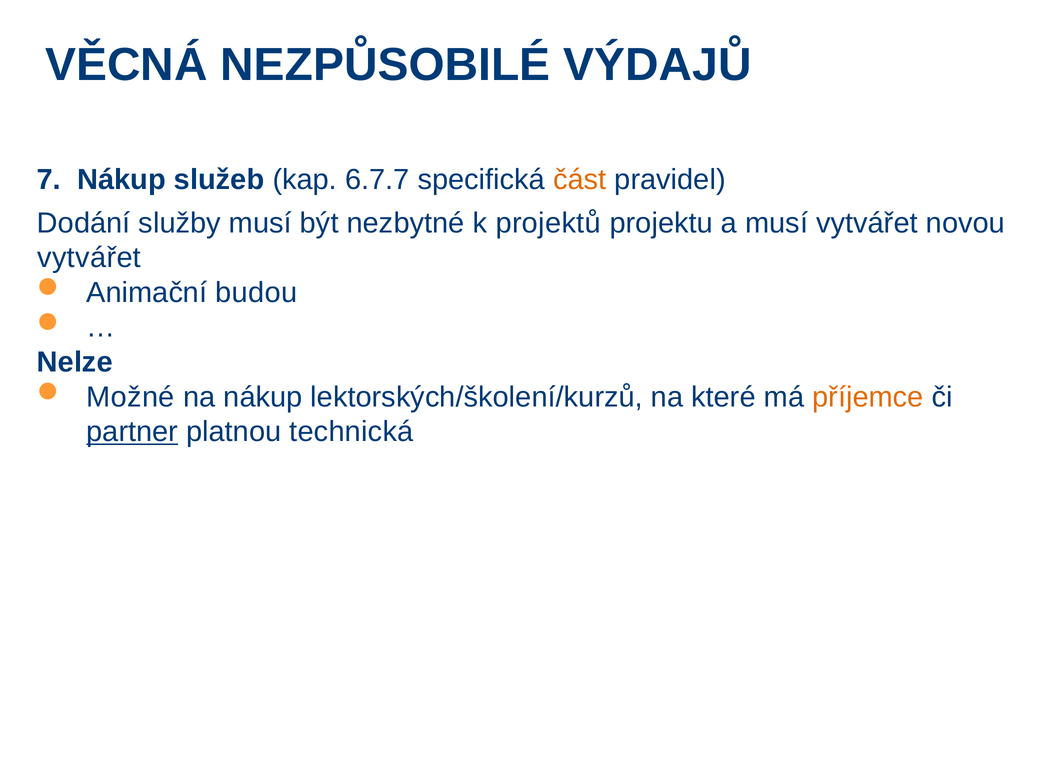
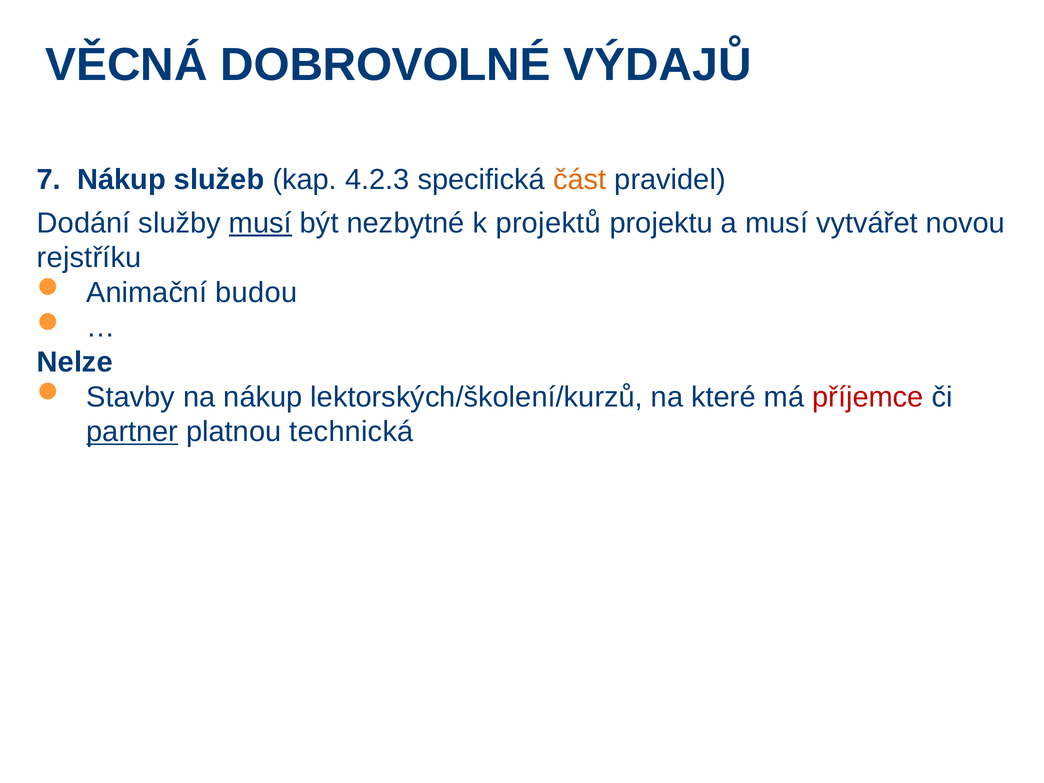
NEZPŮSOBILÉ: NEZPŮSOBILÉ -> DOBROVOLNÉ (386, 65)
6.7.7: 6.7.7 -> 4.2.3 (377, 179)
musí underline: none -> present (260, 223)
vytvářet: vytvářet -> rejstříku (89, 258)
Možné: Možné -> Stavby (131, 397)
příjemce colour: orange -> red (868, 397)
